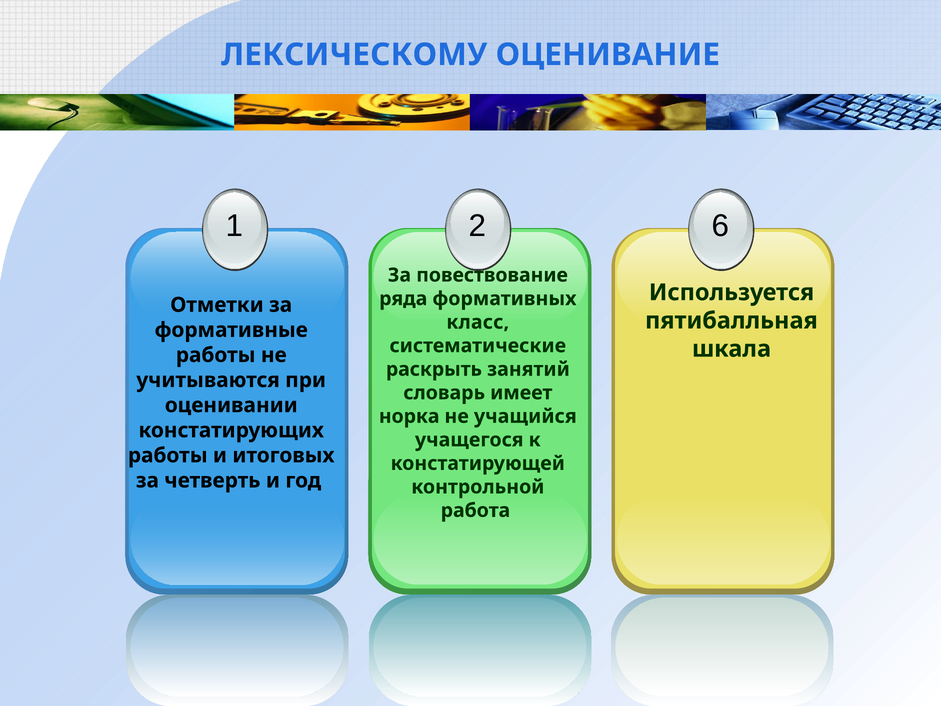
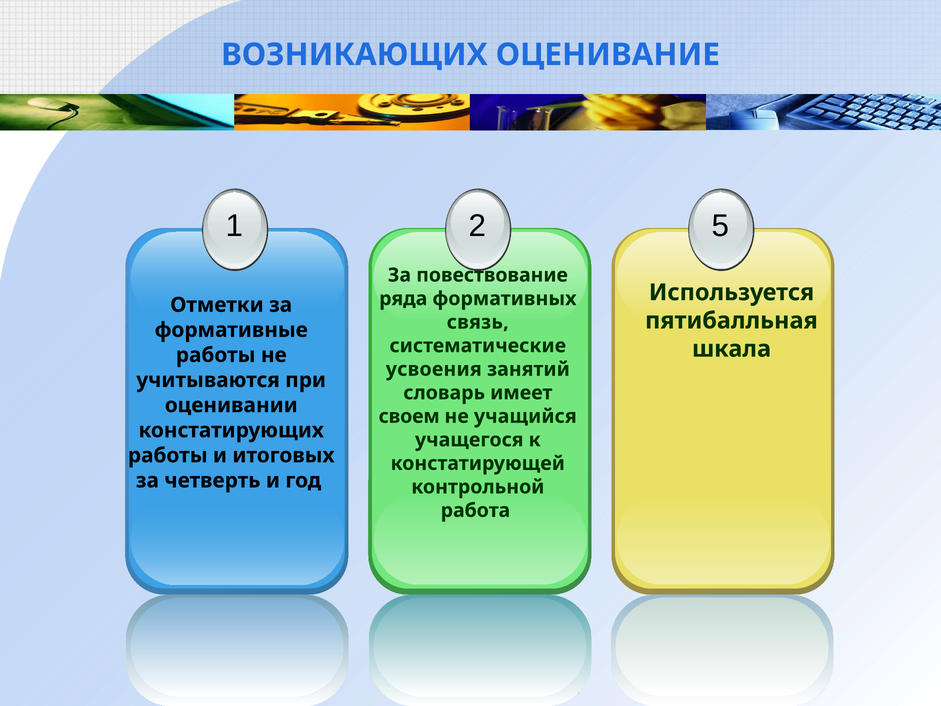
ЛЕКСИЧЕСКОМУ: ЛЕКСИЧЕСКОМУ -> ВОЗНИКАЮЩИХ (354, 55)
6: 6 -> 5 (721, 226)
класс: класс -> связь (478, 322)
раскрыть: раскрыть -> усвоения (434, 369)
норка: норка -> своем (409, 416)
